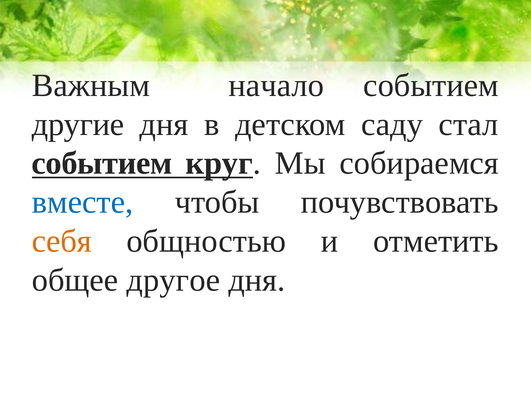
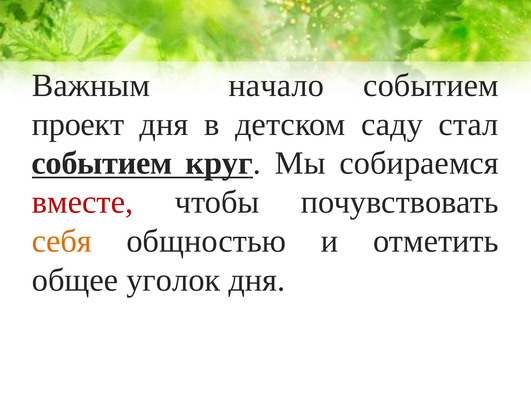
другие: другие -> проект (78, 124)
вместе colour: blue -> red (83, 202)
другое: другое -> уголок (173, 280)
